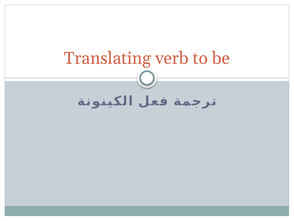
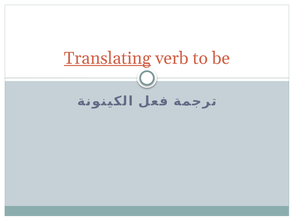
Translating underline: none -> present (108, 58)
